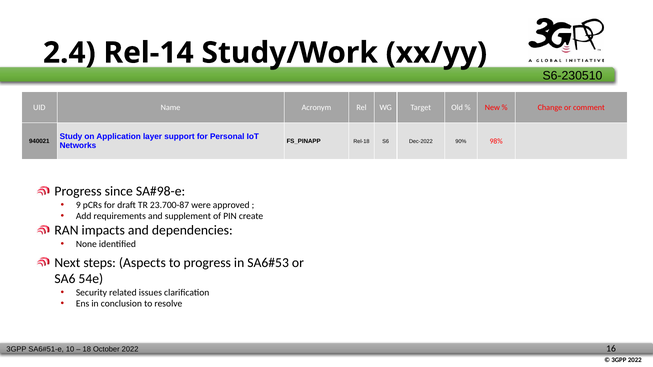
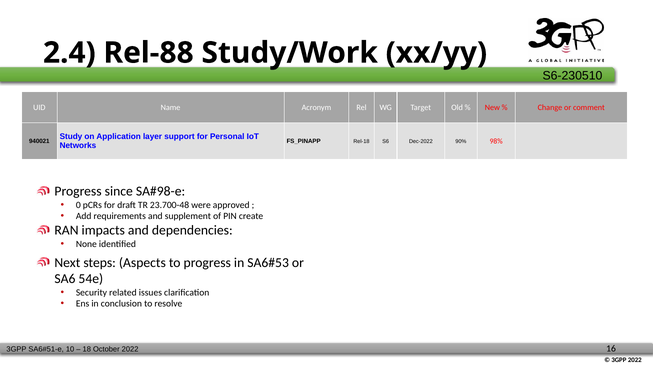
Rel-14: Rel-14 -> Rel-88 (149, 53)
9: 9 -> 0 (78, 205)
23.700-87: 23.700-87 -> 23.700-48 (170, 205)
